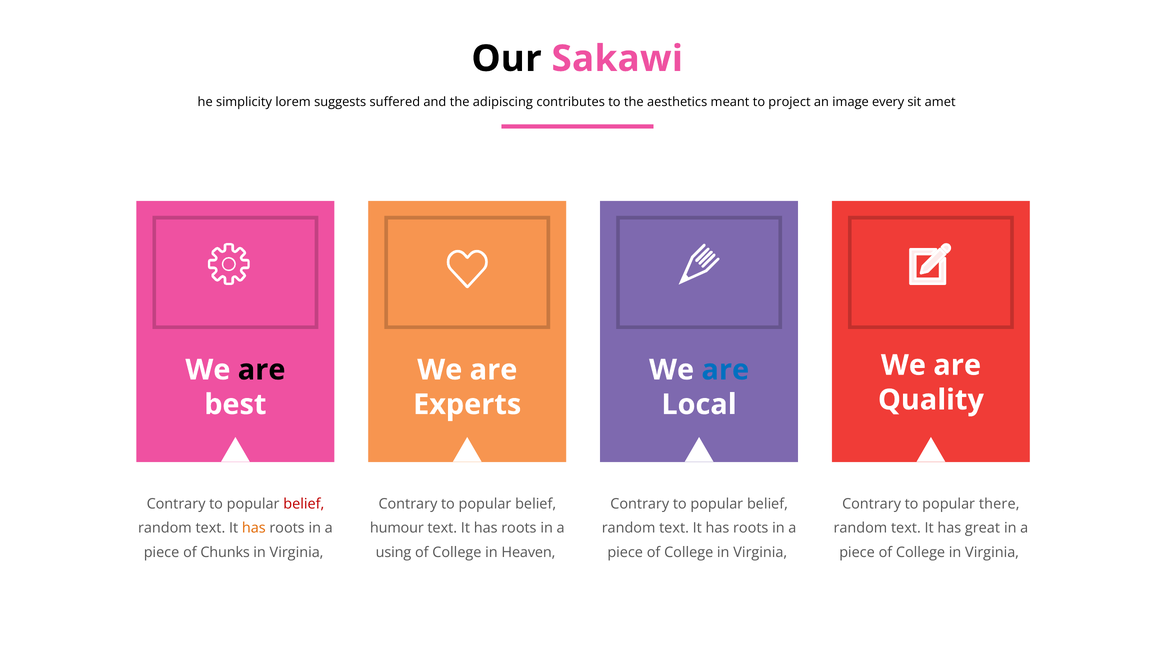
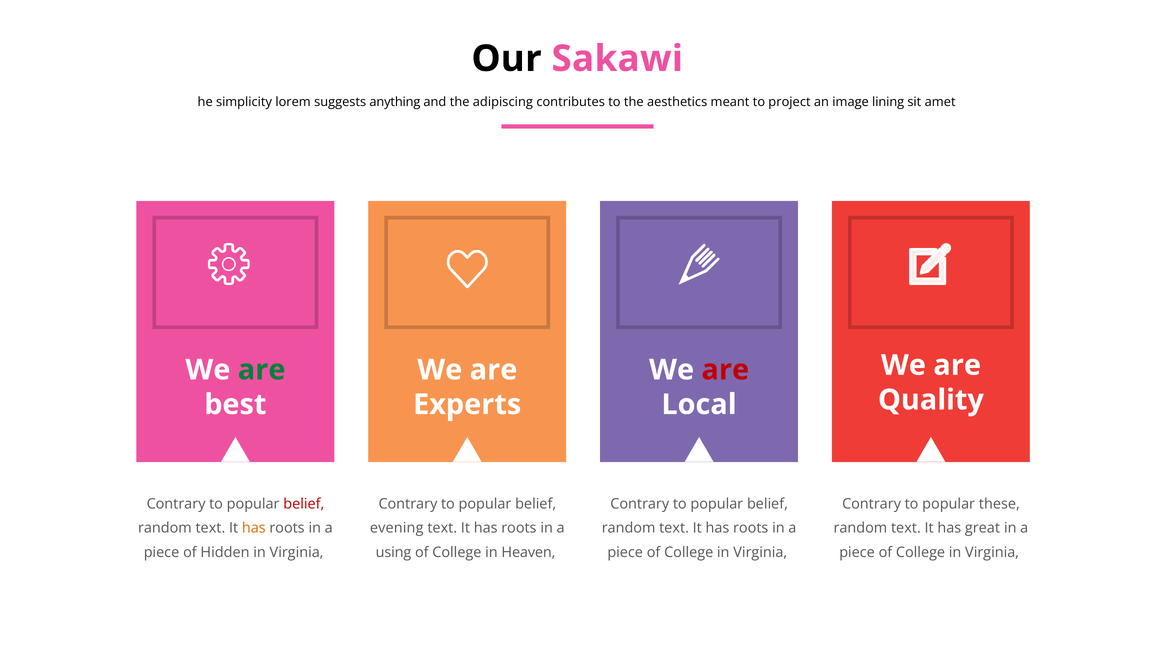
suffered: suffered -> anything (395, 102)
every: every -> lining (888, 102)
are colour: black -> green (262, 370)
are colour: blue -> red (725, 370)
there: there -> these (999, 504)
humour: humour -> evening (397, 528)
Chunks: Chunks -> Hidden (225, 552)
